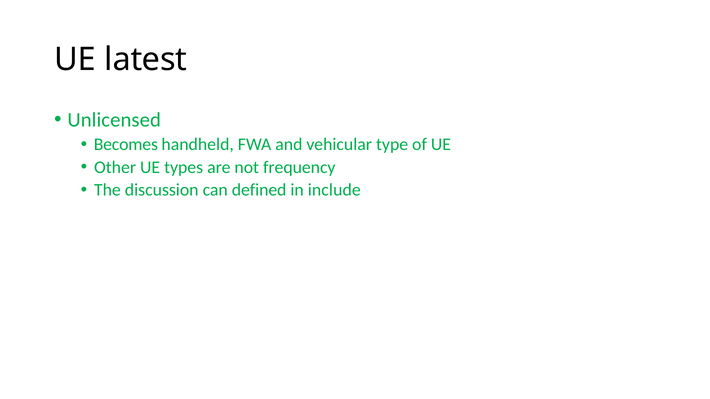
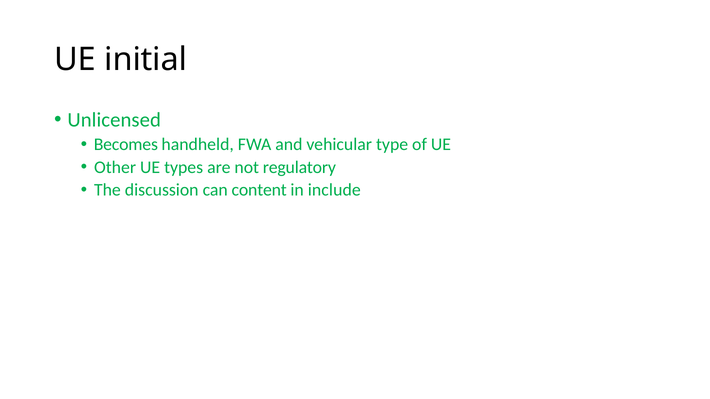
latest: latest -> initial (146, 60)
frequency: frequency -> regulatory (299, 167)
defined: defined -> content (259, 190)
